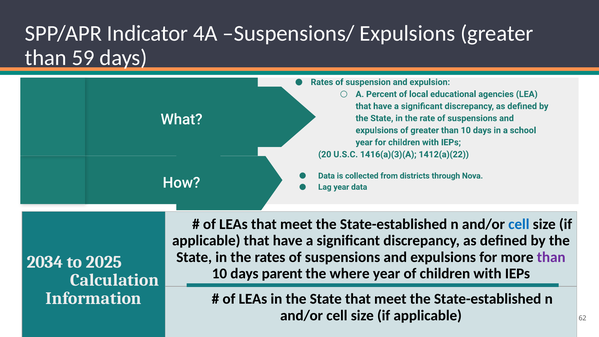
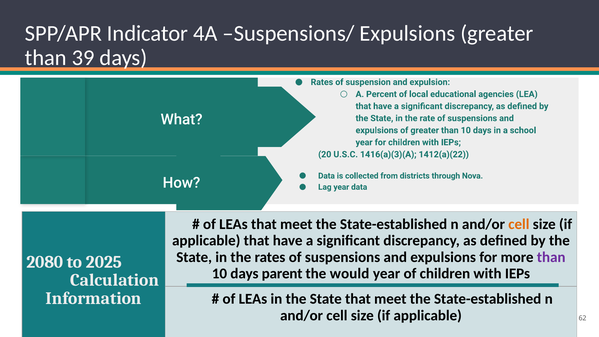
59: 59 -> 39 (83, 58)
cell colour: blue -> orange (519, 224)
2034: 2034 -> 2080 (45, 262)
where: where -> would (350, 274)
